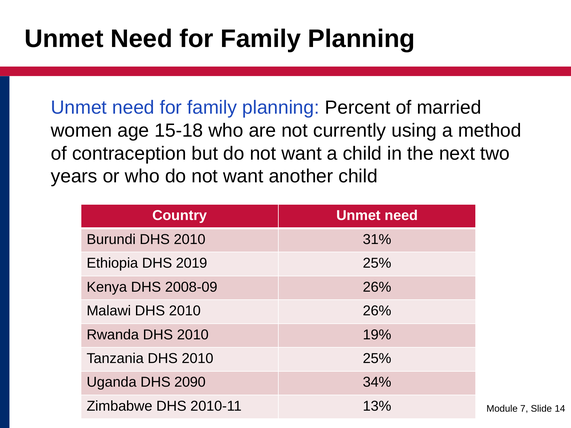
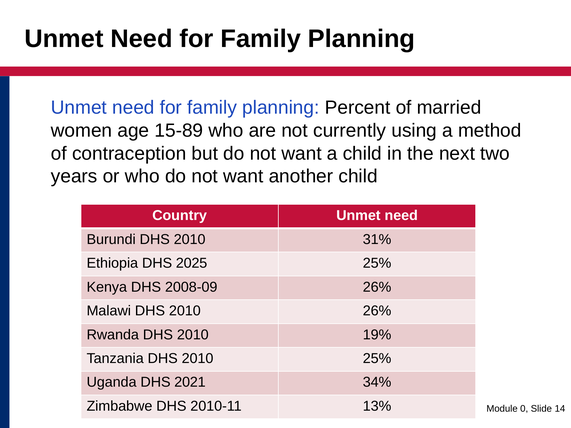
15-18: 15-18 -> 15-89 (179, 131)
2019: 2019 -> 2025 (192, 263)
2090: 2090 -> 2021 (190, 382)
7: 7 -> 0 (524, 409)
